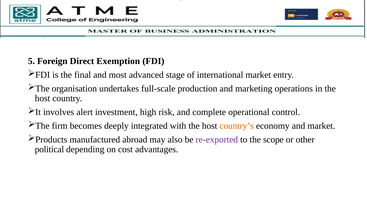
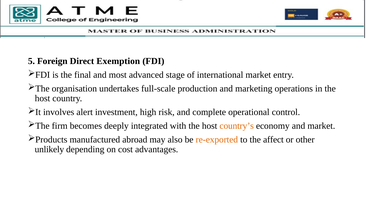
re-exported colour: purple -> orange (217, 140)
scope: scope -> affect (273, 140)
political: political -> unlikely (49, 150)
